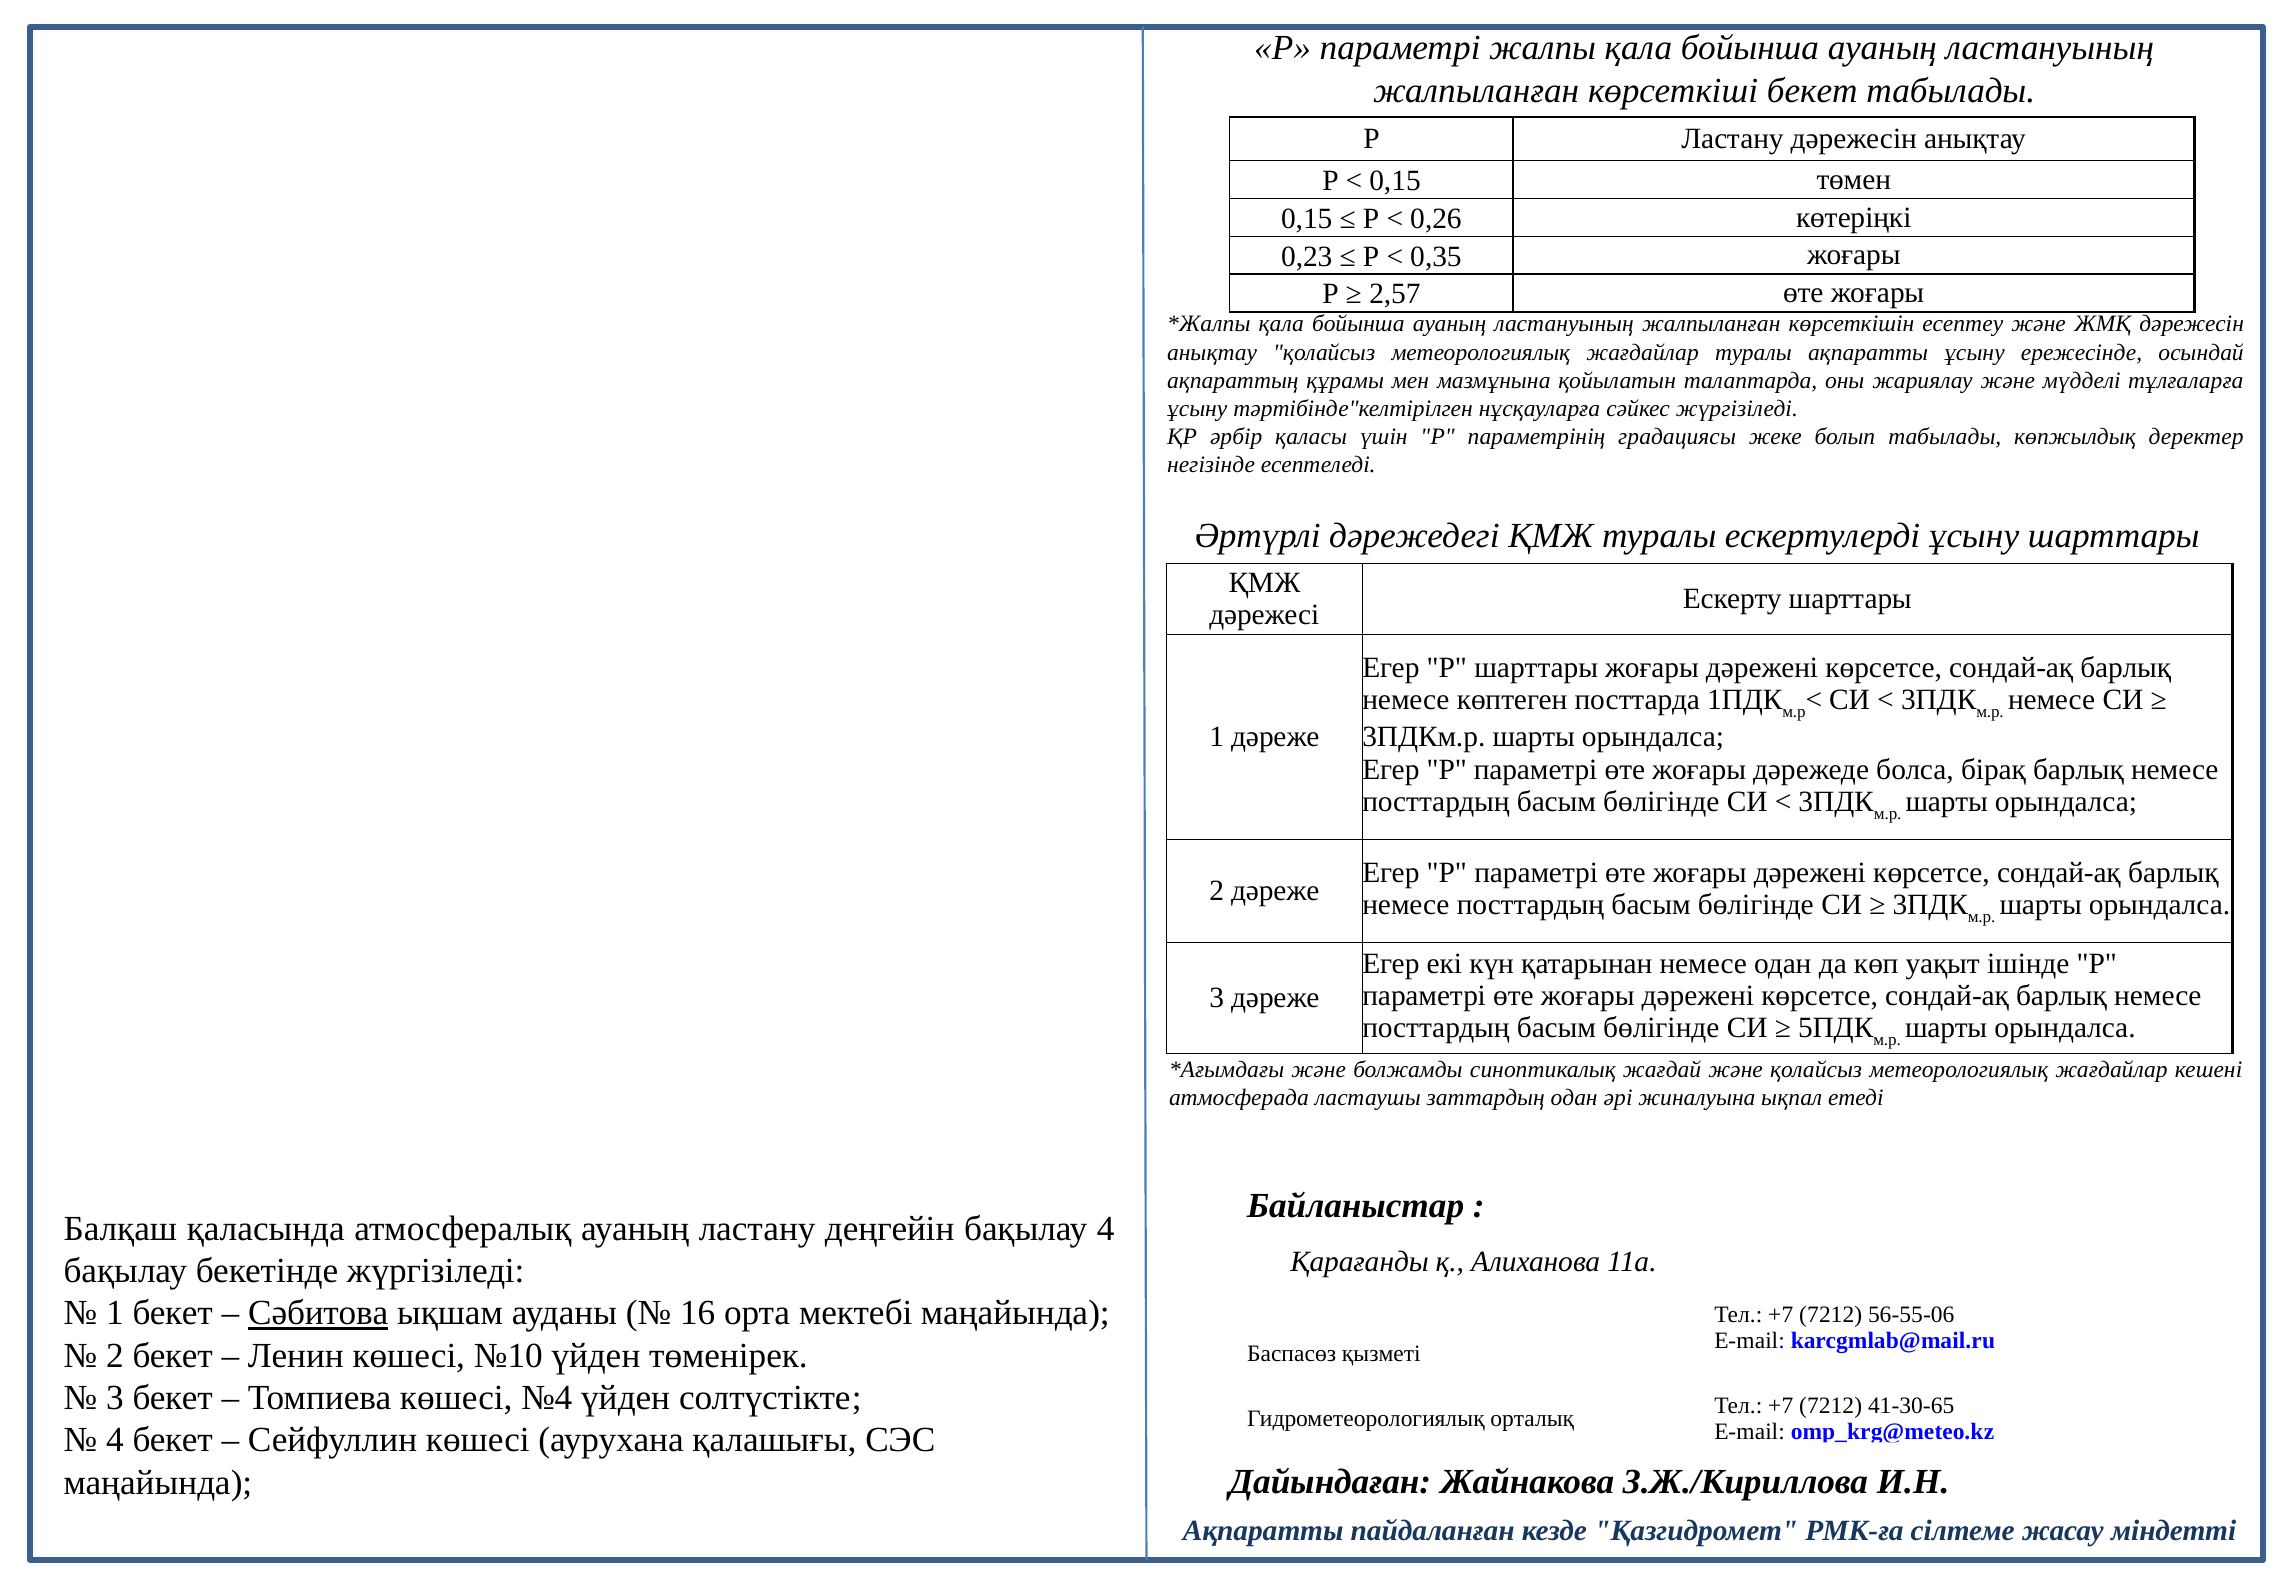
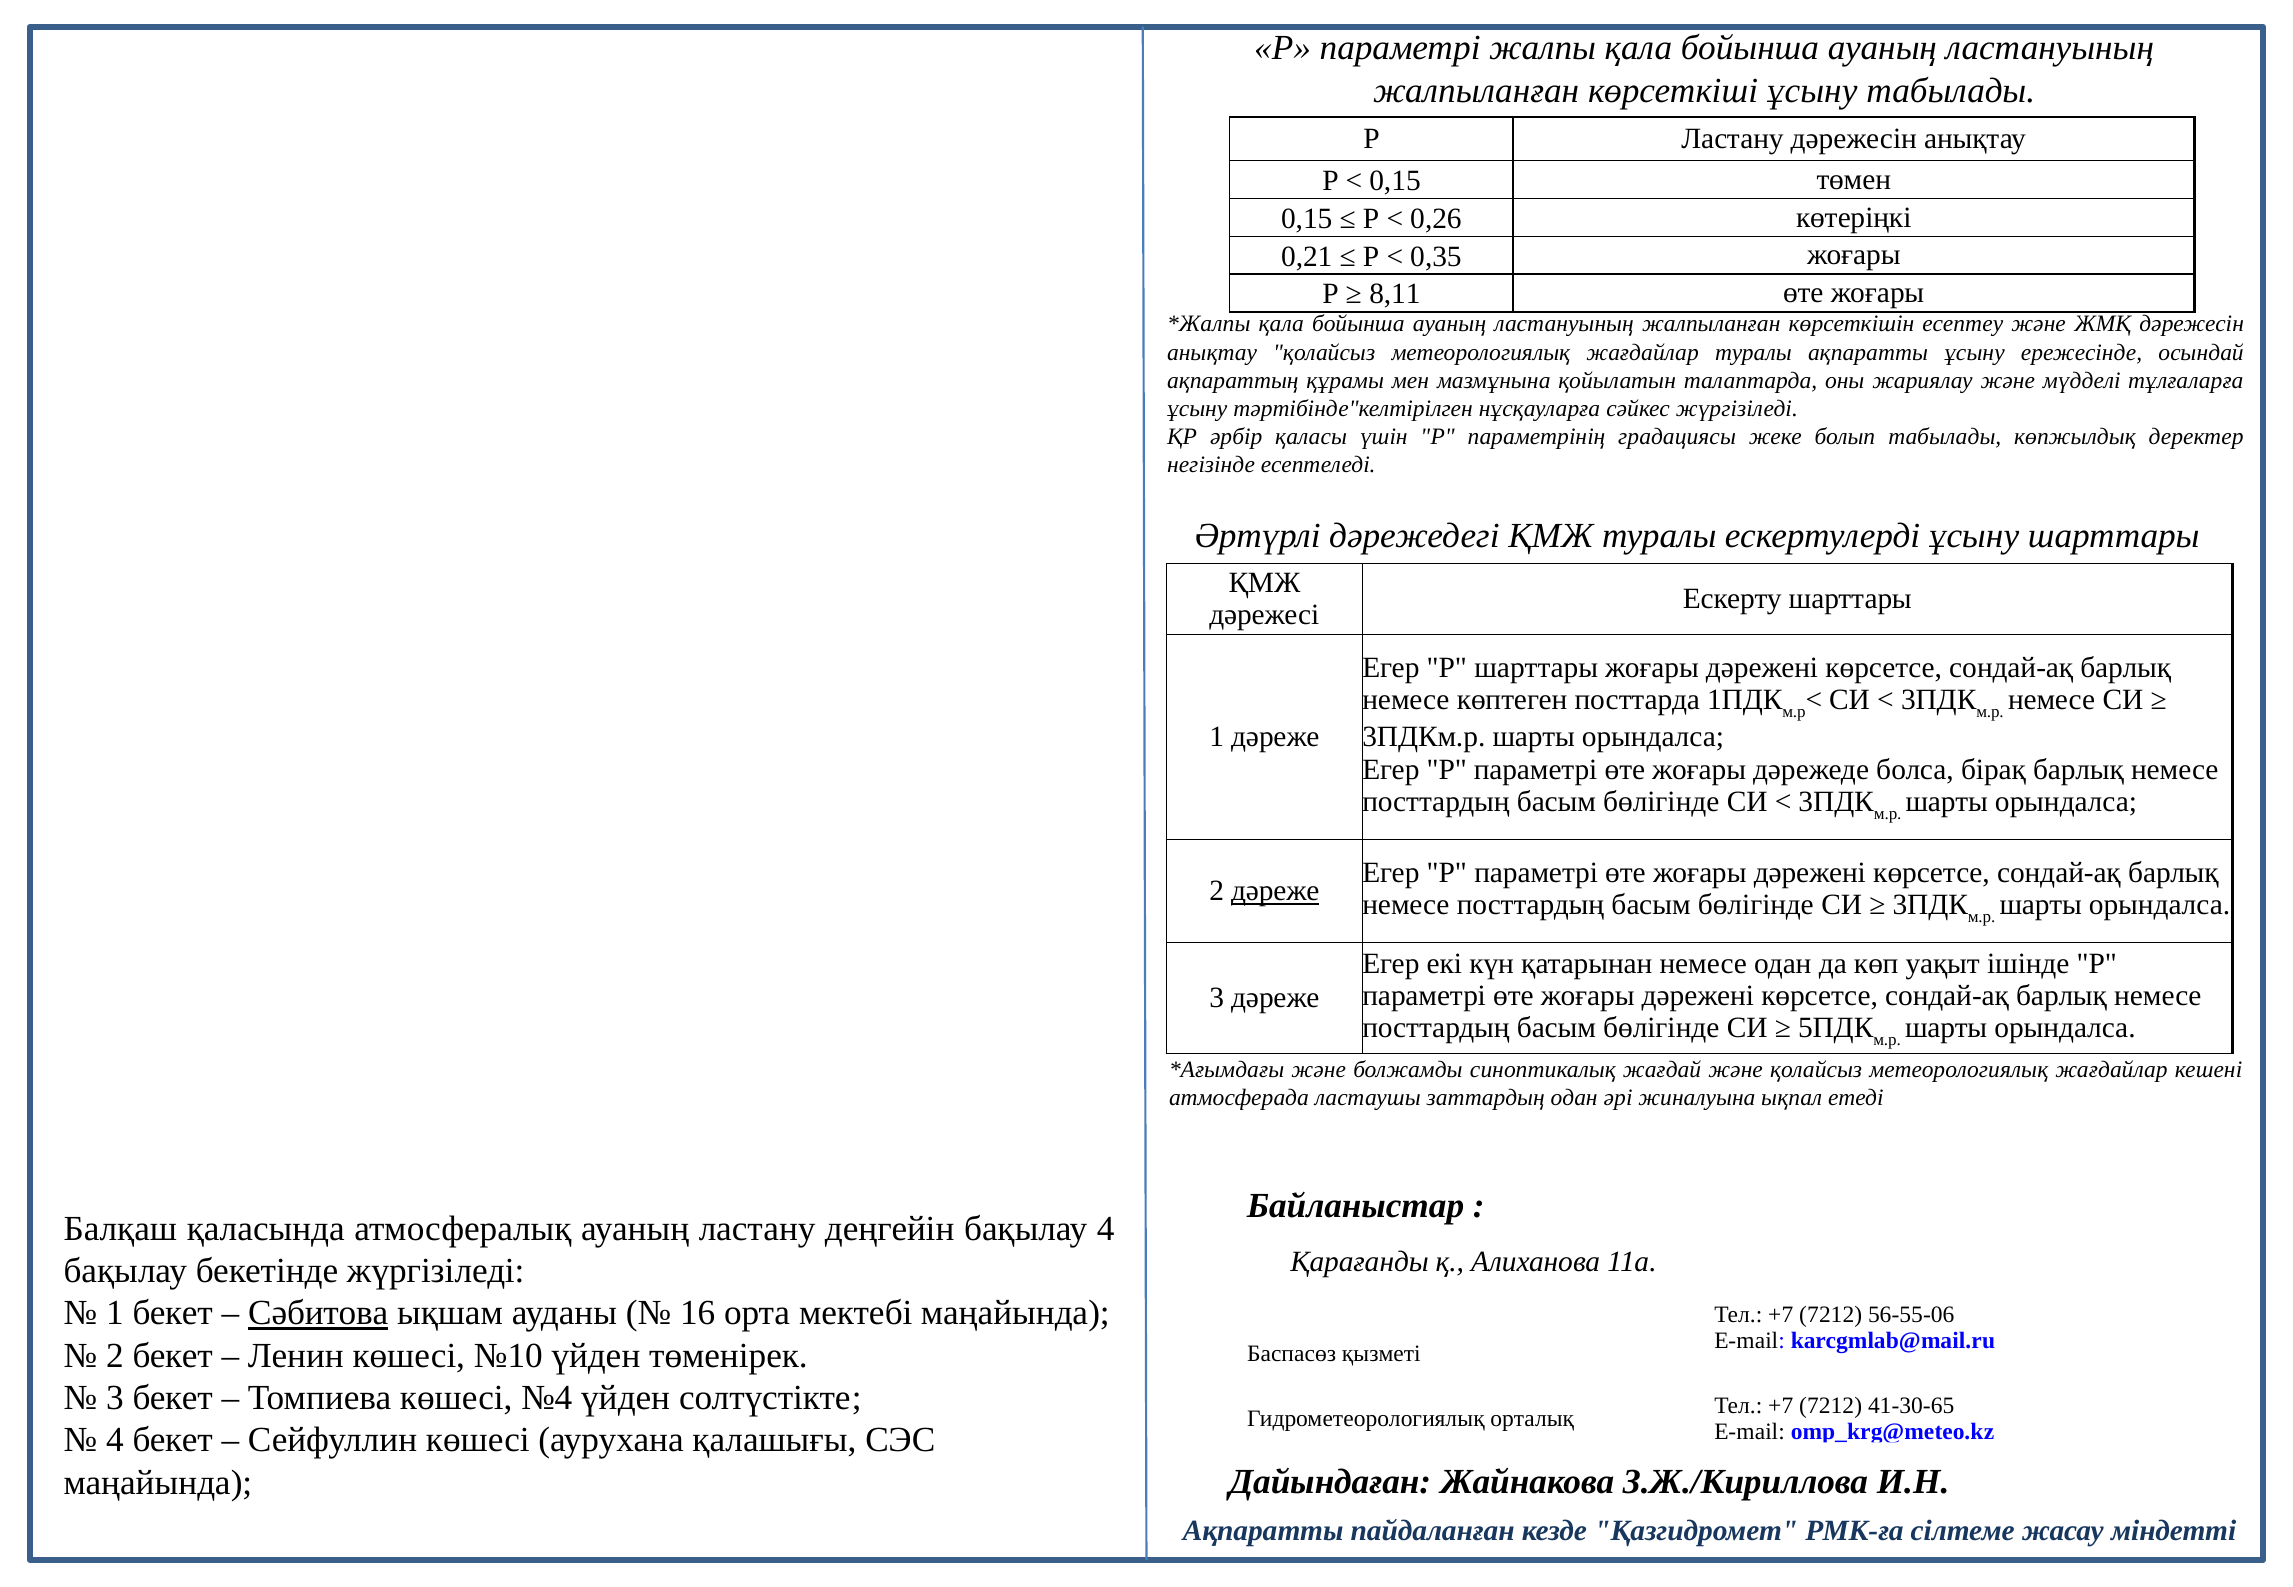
көрсеткіші бекет: бекет -> ұсыну (1812, 91)
0,23: 0,23 -> 0,21 (1307, 257)
2,57: 2,57 -> 8,11 (1395, 294)
дәреже underline: none -> present (1275, 892)
